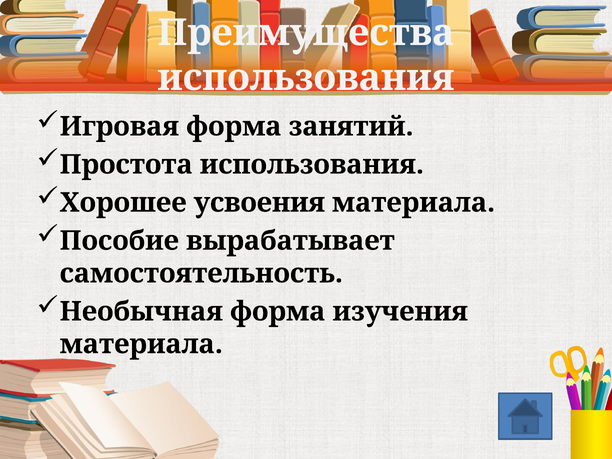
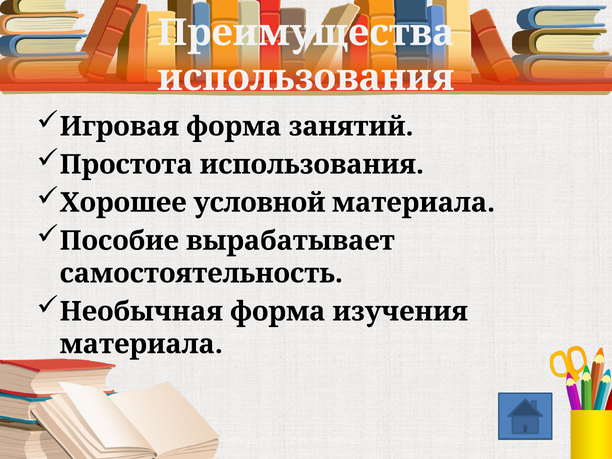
усвоения: усвоения -> условной (259, 203)
